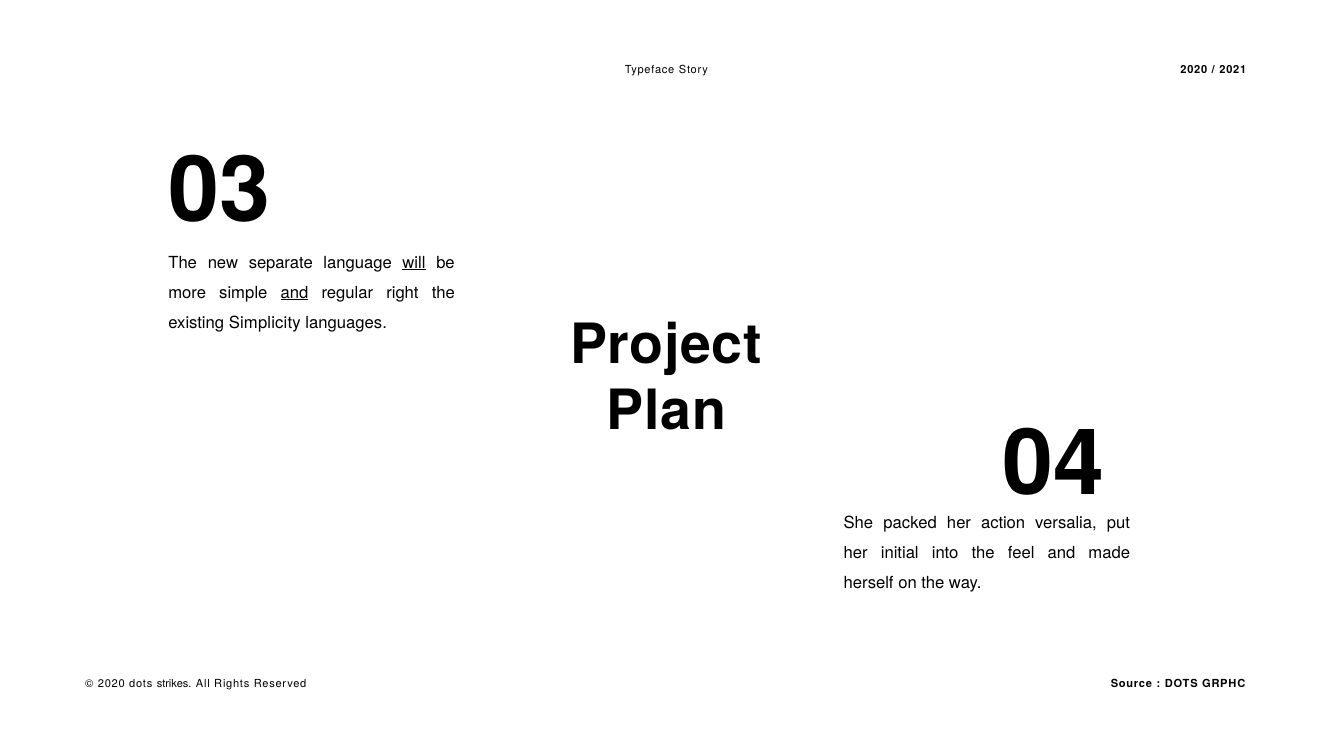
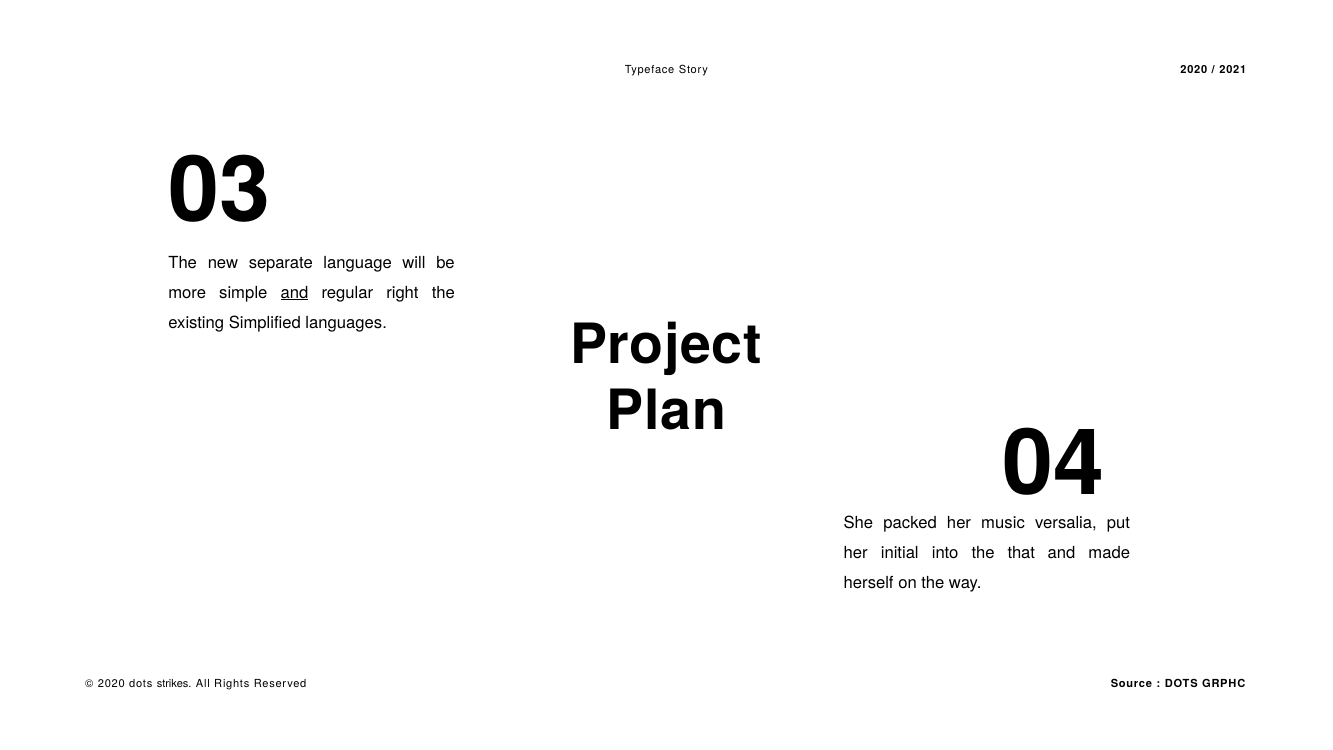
will underline: present -> none (414, 263)
Simplicity: Simplicity -> Simplified (265, 323)
action: action -> music (1003, 523)
feel: feel -> that (1021, 553)
